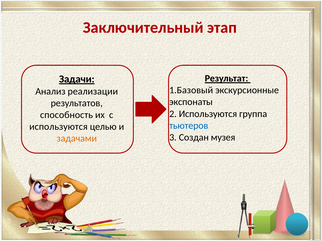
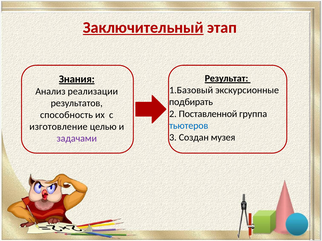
Заключительный underline: none -> present (143, 28)
Задачи: Задачи -> Знания (77, 79)
экспонаты: экспонаты -> подбирать (191, 102)
2 Используются: Используются -> Поставленной (208, 114)
используются: используются -> изготовление (58, 127)
задачами colour: orange -> purple (77, 139)
